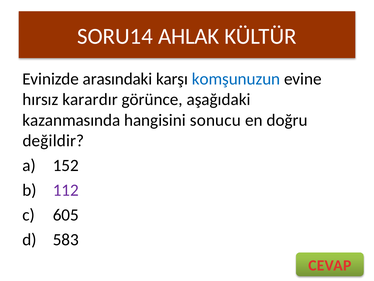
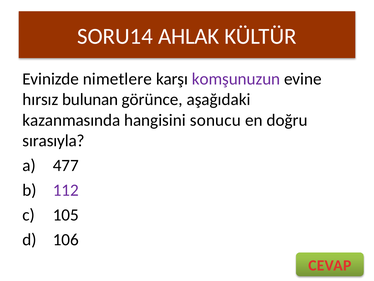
arasındaki: arasındaki -> nimetlere (117, 79)
komşunuzun colour: blue -> purple (236, 79)
karardır: karardır -> bulunan (90, 99)
değildir: değildir -> sırasıyla (54, 141)
152: 152 -> 477 (66, 165)
605: 605 -> 105 (66, 215)
583: 583 -> 106 (66, 239)
